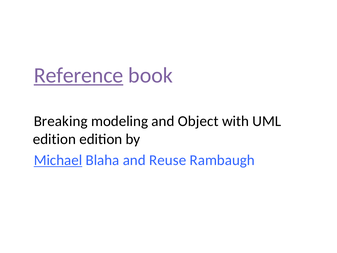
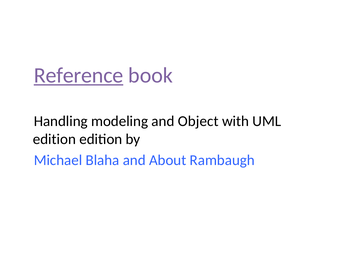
Breaking: Breaking -> Handling (61, 121)
Michael underline: present -> none (58, 160)
Reuse: Reuse -> About (168, 160)
